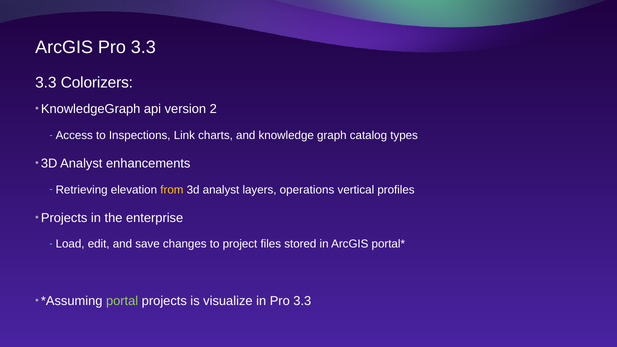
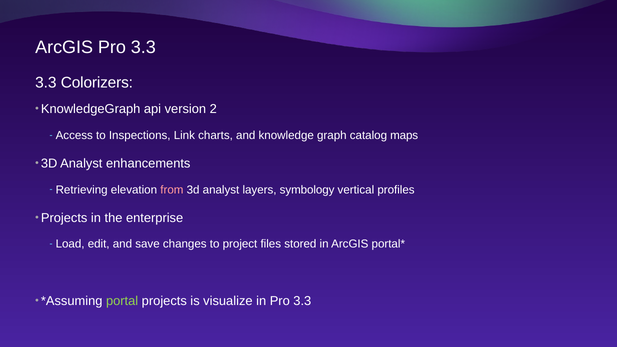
types: types -> maps (404, 135)
from colour: yellow -> pink (172, 190)
operations: operations -> symbology (307, 190)
